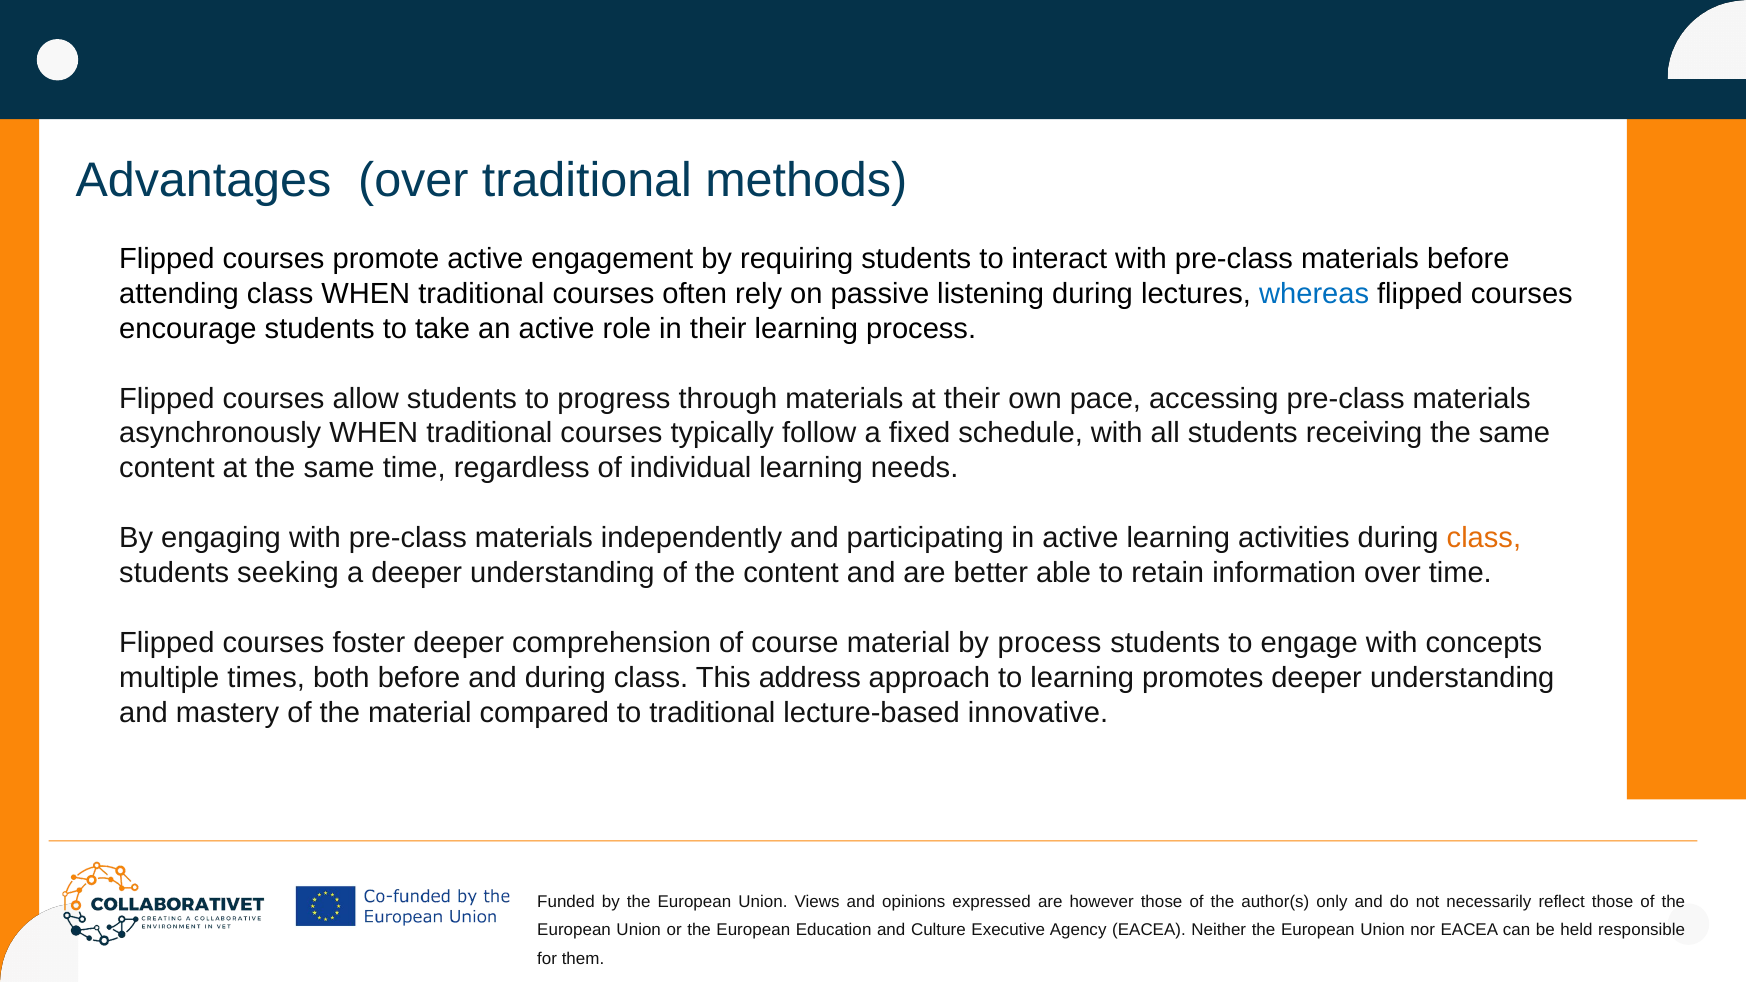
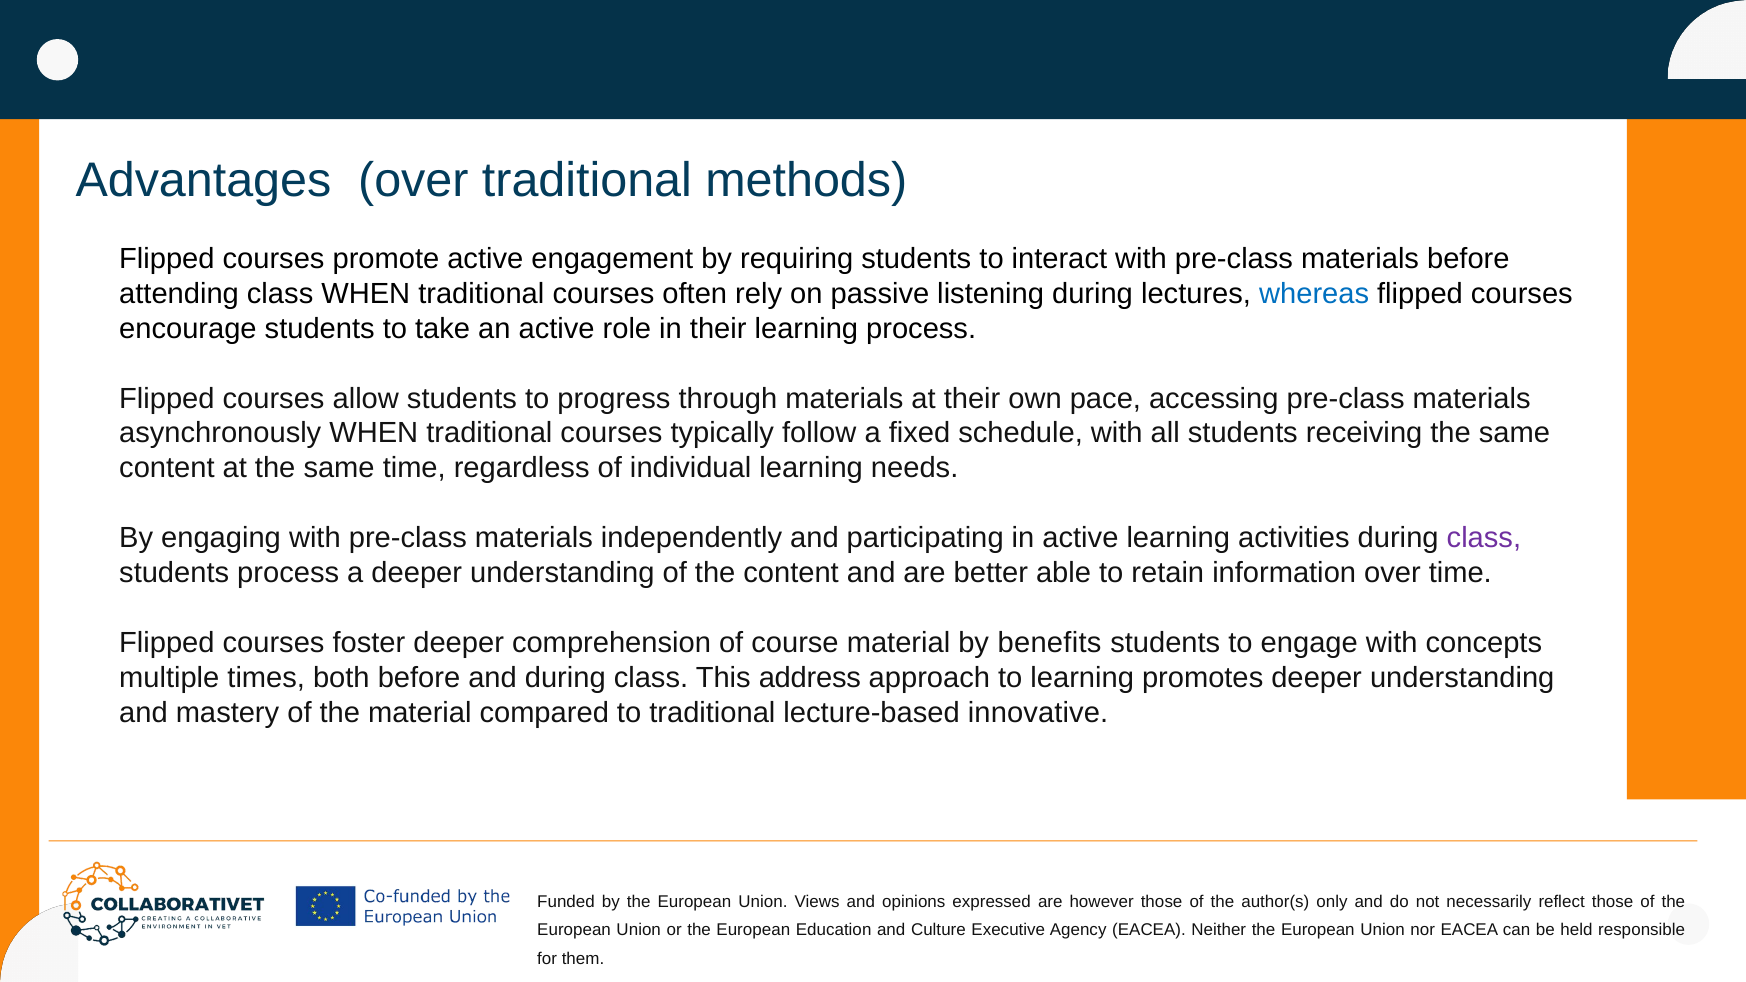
class colour: orange -> purple (1484, 538)
students seeking: seeking -> process (288, 573)
by process: process -> benefits (1050, 643)
